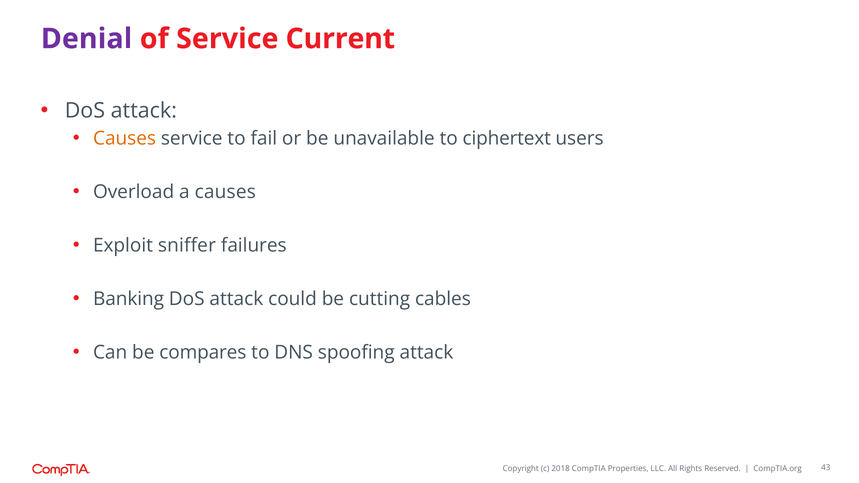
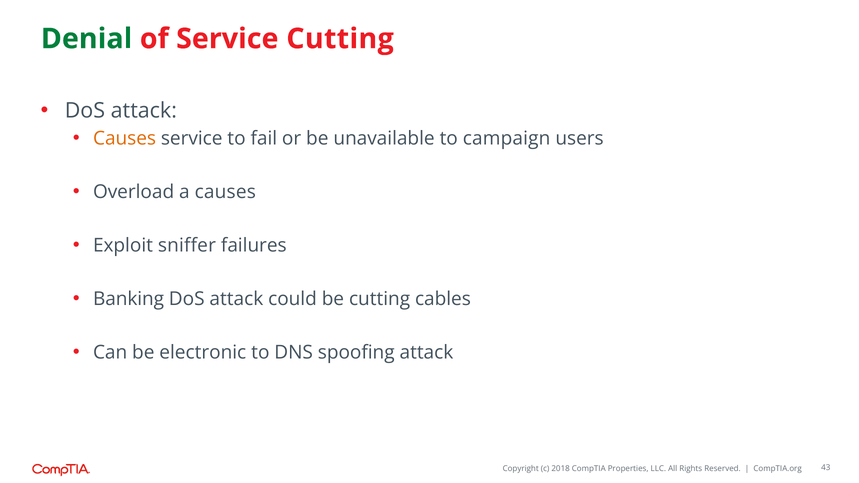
Denial colour: purple -> green (87, 39)
Service Current: Current -> Cutting (340, 39)
ciphertext: ciphertext -> campaign (507, 139)
compares: compares -> electronic (203, 352)
